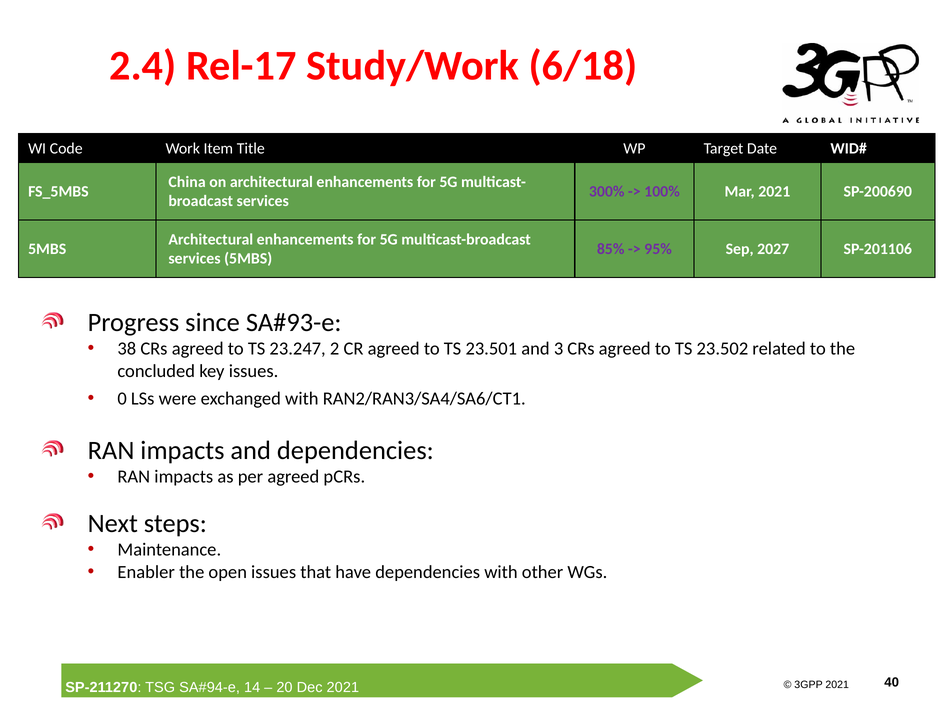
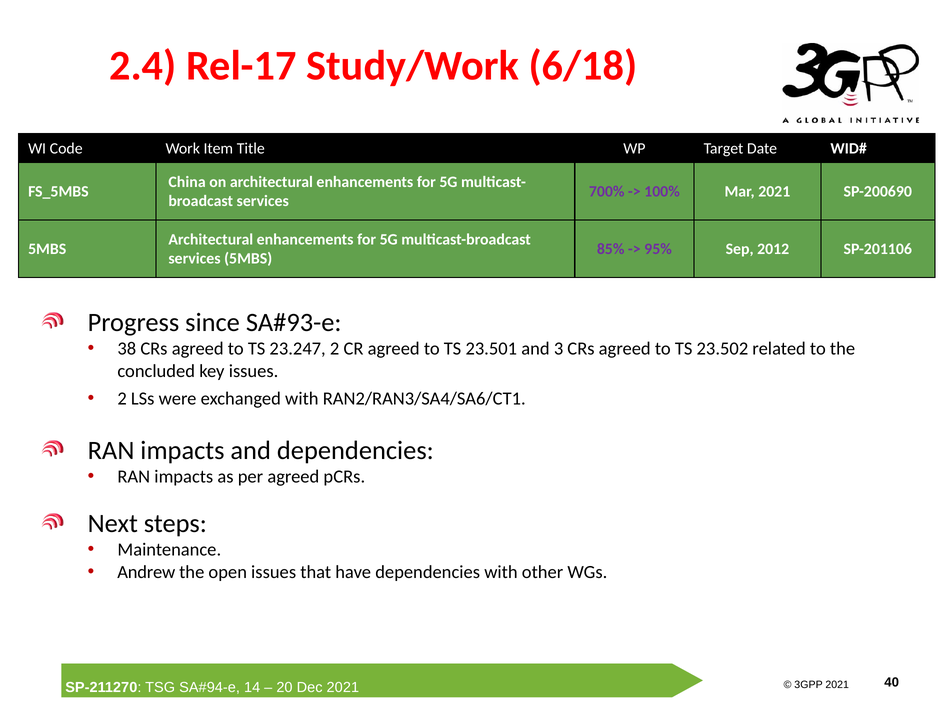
300%: 300% -> 700% (607, 191)
Sep 2027: 2027 -> 2012 (773, 249)
0: 0 -> 2 (122, 398)
Enabler: Enabler -> Andrew (146, 571)
